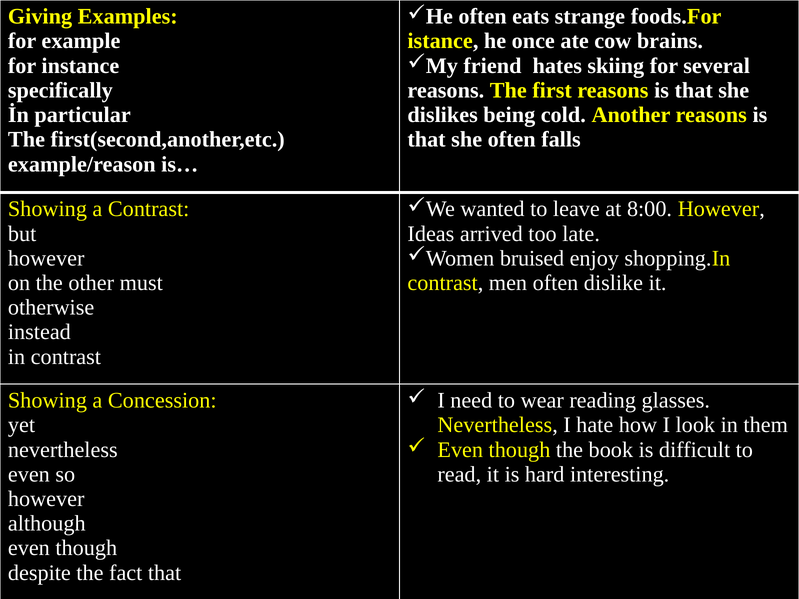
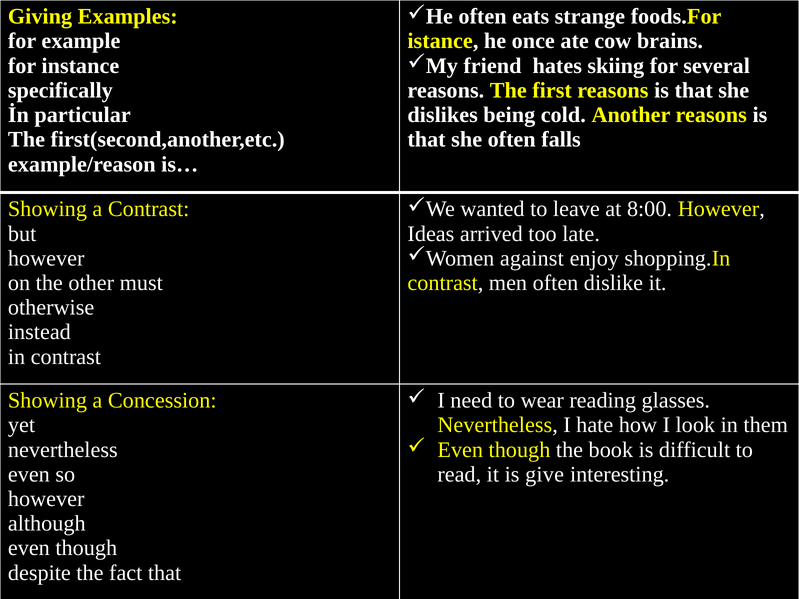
bruised: bruised -> against (532, 258)
hard: hard -> give (545, 474)
